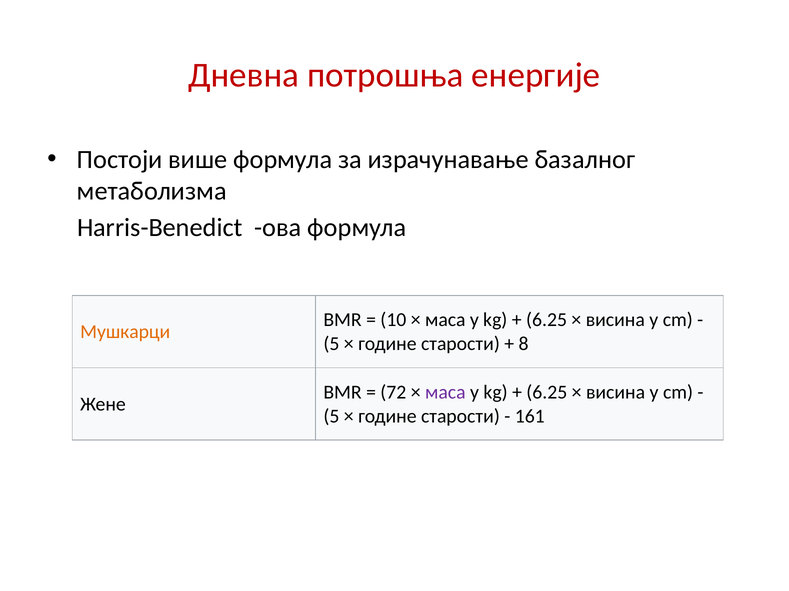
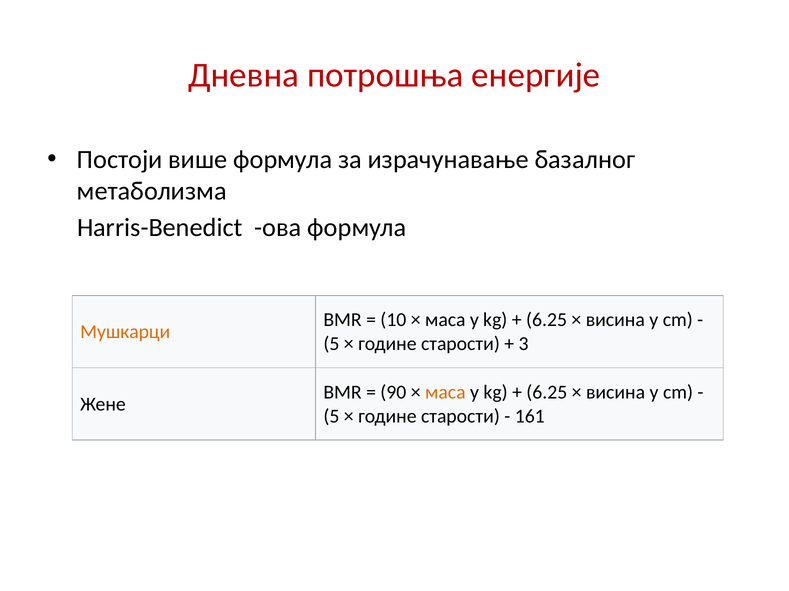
8: 8 -> 3 (524, 344)
72: 72 -> 90 (393, 393)
маса colour: purple -> orange (445, 393)
